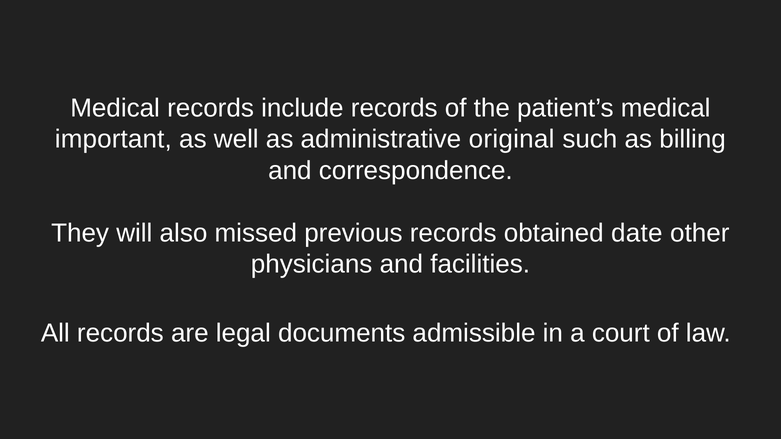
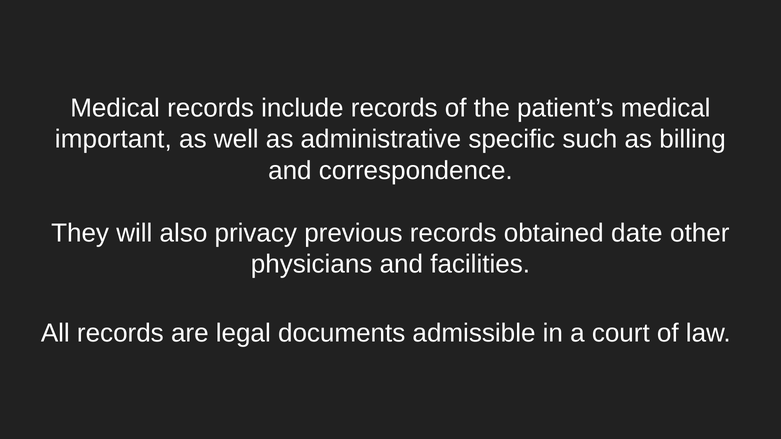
original: original -> specific (512, 139)
missed: missed -> privacy (256, 233)
